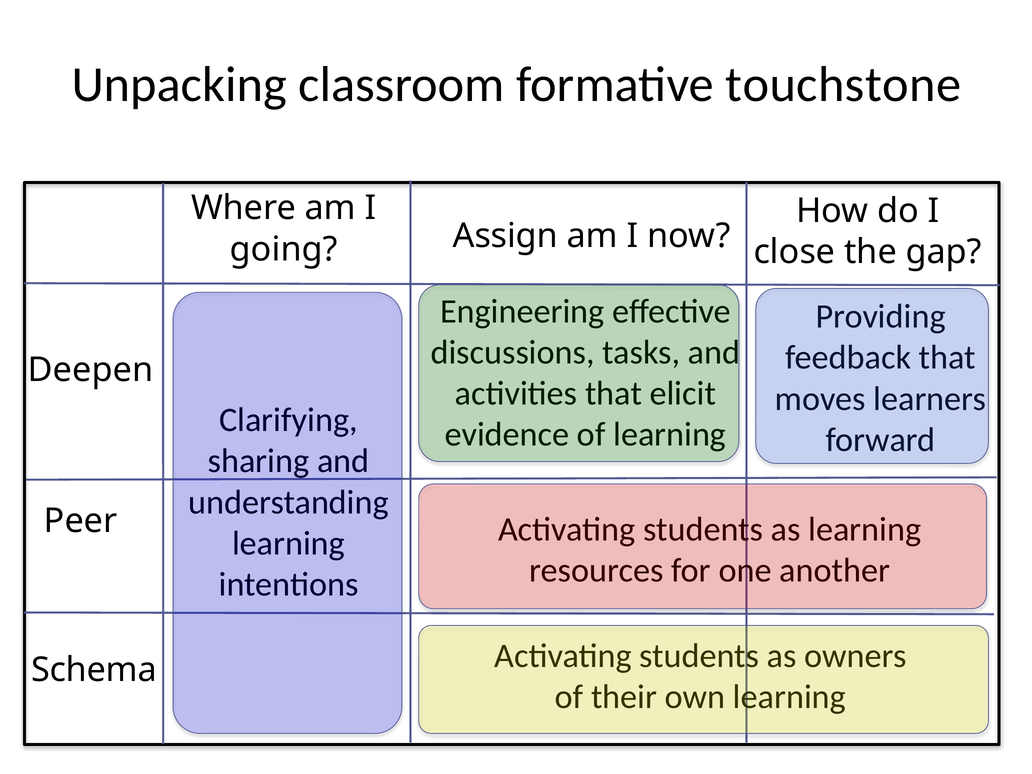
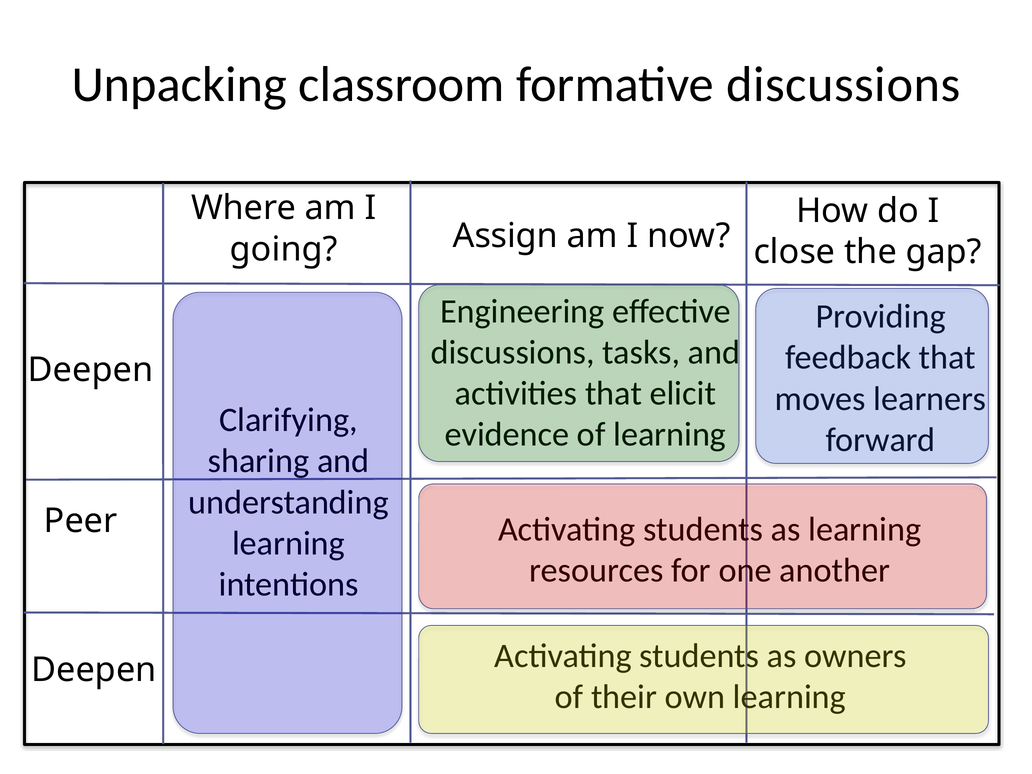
formative touchstone: touchstone -> discussions (843, 85)
Schema: Schema -> Deepen (94, 670)
